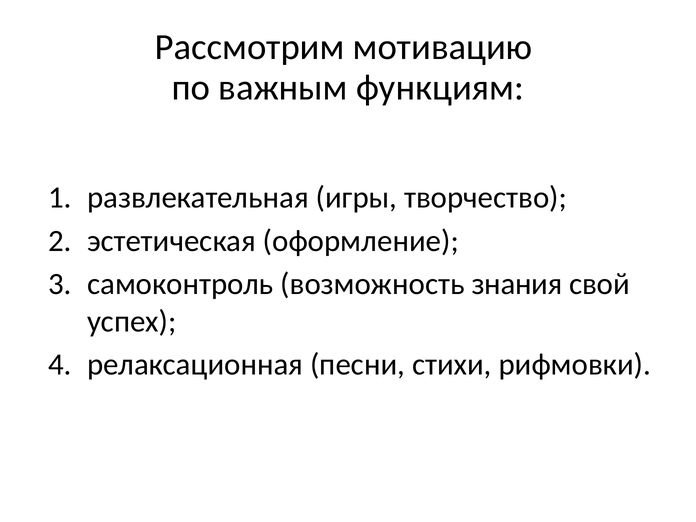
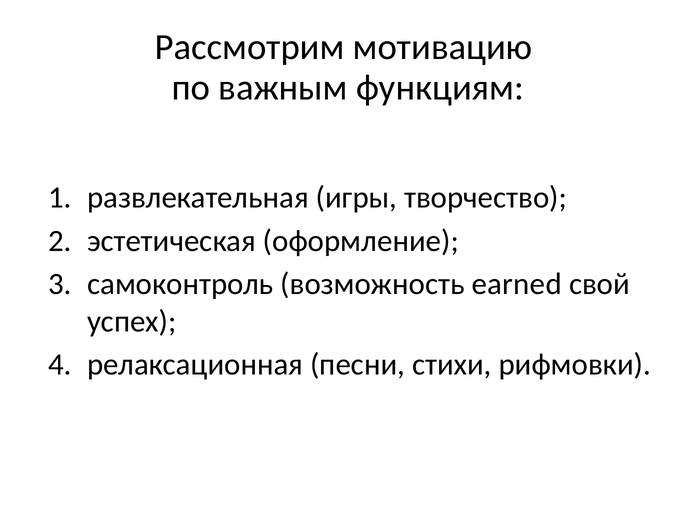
знания: знания -> earned (517, 284)
